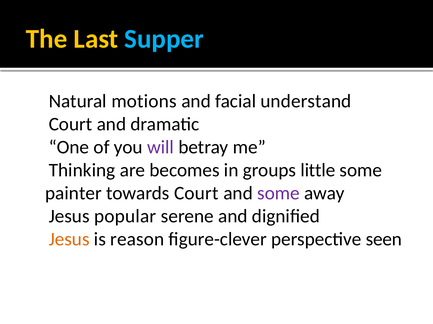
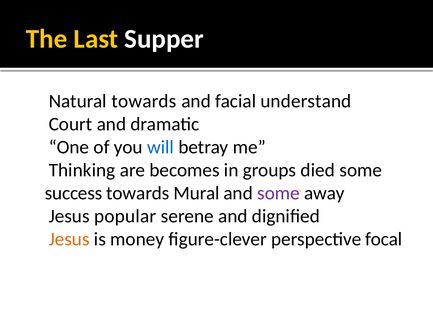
Supper colour: light blue -> white (164, 39)
Natural motions: motions -> towards (144, 101)
will colour: purple -> blue (161, 147)
little: little -> died (318, 171)
painter: painter -> success (74, 194)
towards Court: Court -> Mural (197, 194)
reason: reason -> money (137, 240)
seen: seen -> focal (384, 240)
